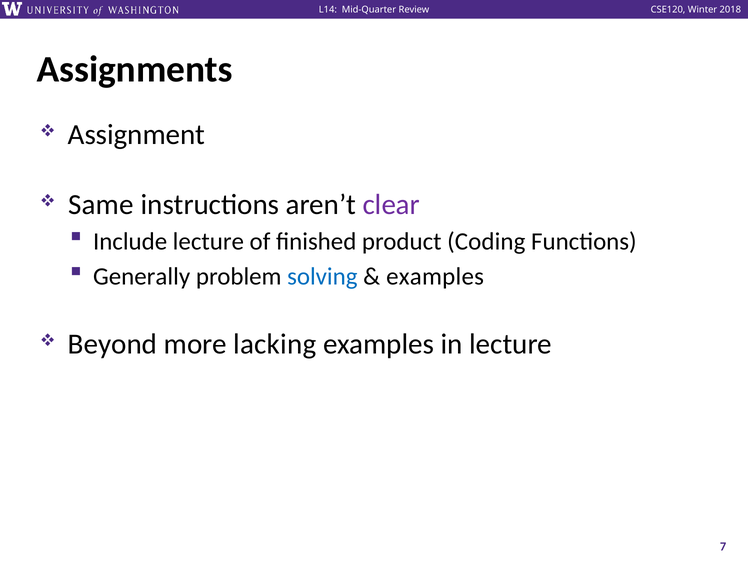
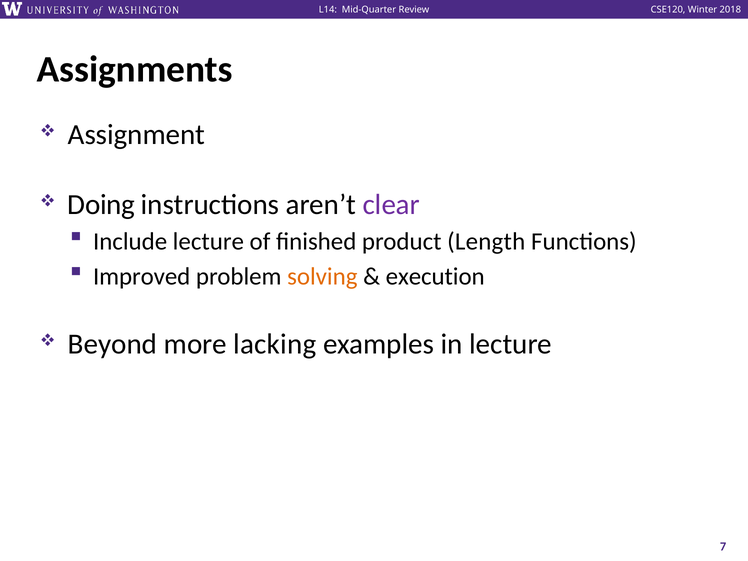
Same: Same -> Doing (101, 205)
Coding: Coding -> Length (486, 242)
Generally: Generally -> Improved (142, 277)
solving colour: blue -> orange (322, 277)
examples: examples -> execution (435, 277)
